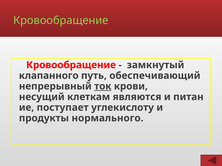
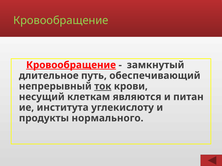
Кровообращение underline: none -> present (71, 65)
клапанного: клапанного -> длительное (49, 76)
поступает: поступает -> института (63, 108)
